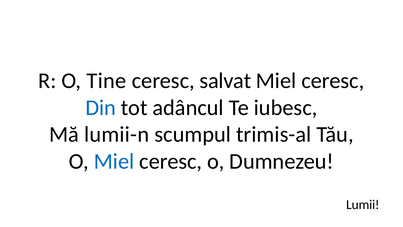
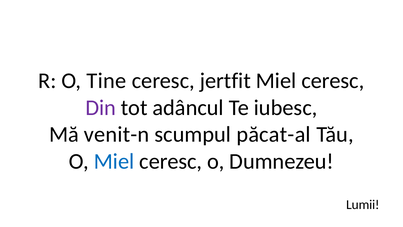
salvat: salvat -> jertfit (225, 81)
Din colour: blue -> purple (101, 108)
lumii-n: lumii-n -> venit-n (117, 134)
trimis-al: trimis-al -> păcat-al (274, 134)
